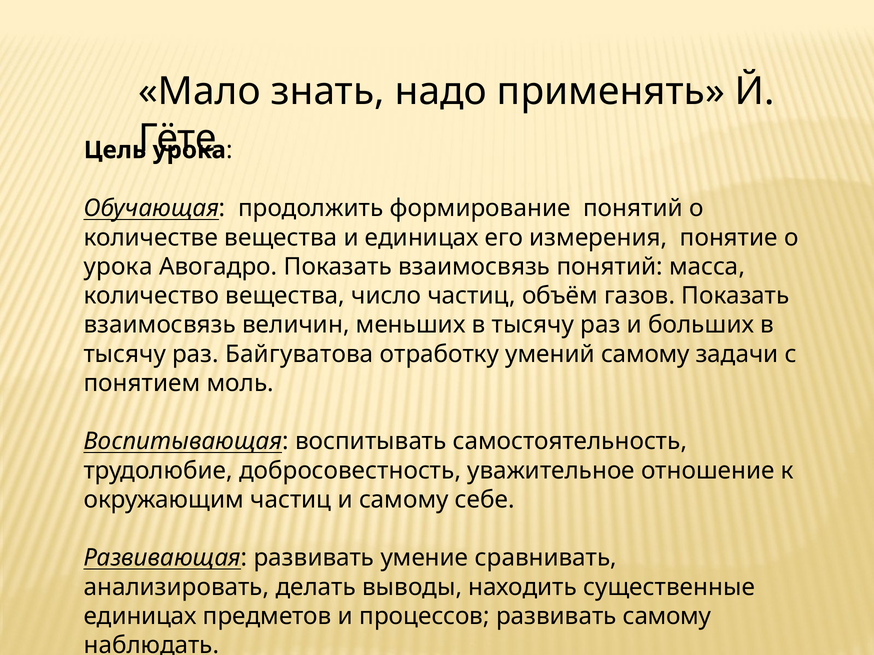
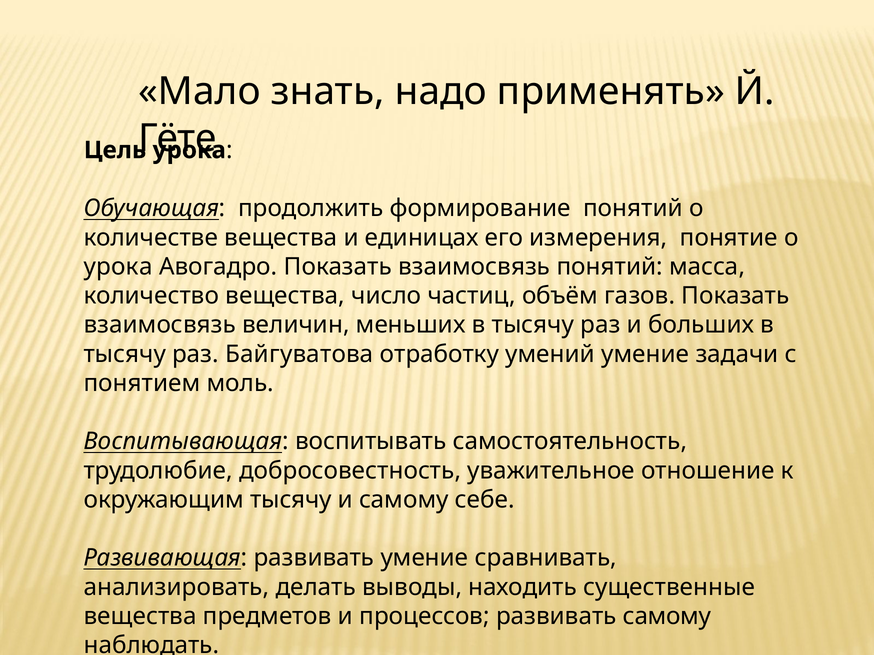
умений самому: самому -> умение (645, 354)
окружающим частиц: частиц -> тысячу (291, 500)
единицах: единицах -> вещества (140, 617)
